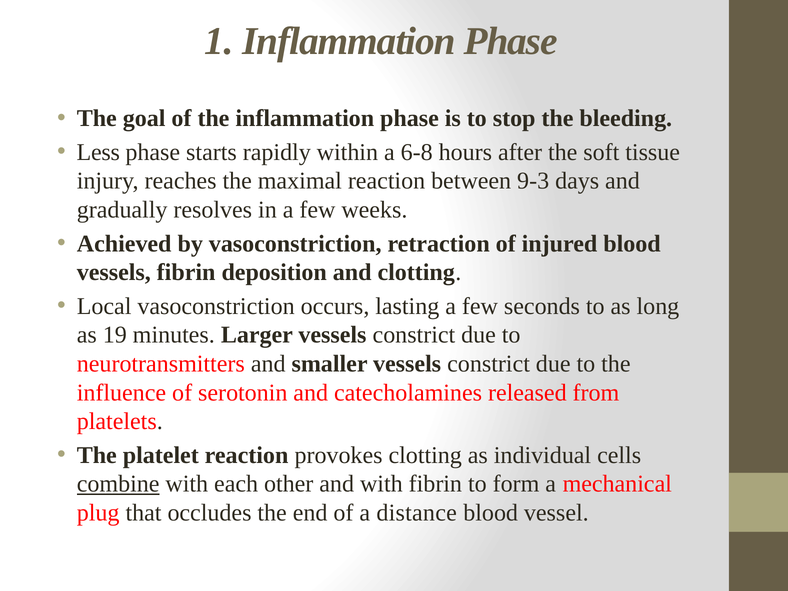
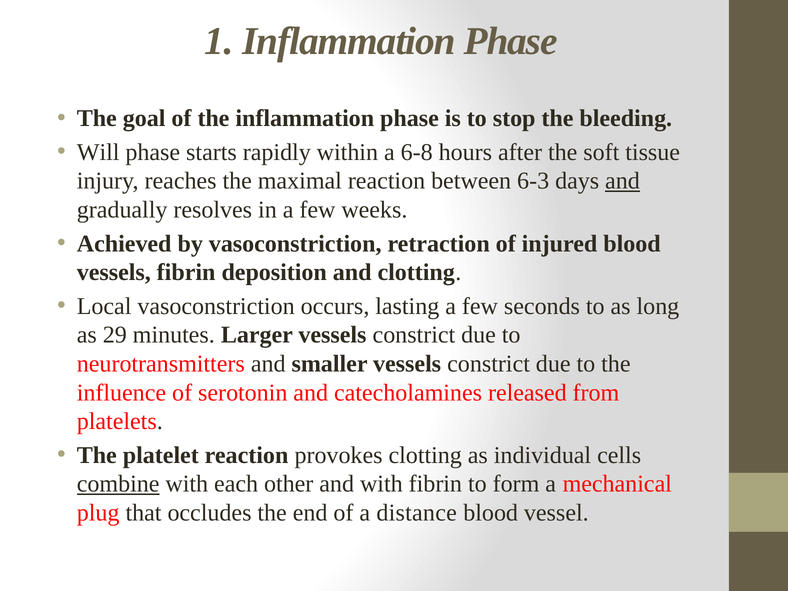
Less: Less -> Will (98, 152)
9-3: 9-3 -> 6-3 (533, 181)
and underline: none -> present (622, 181)
19: 19 -> 29 (115, 335)
